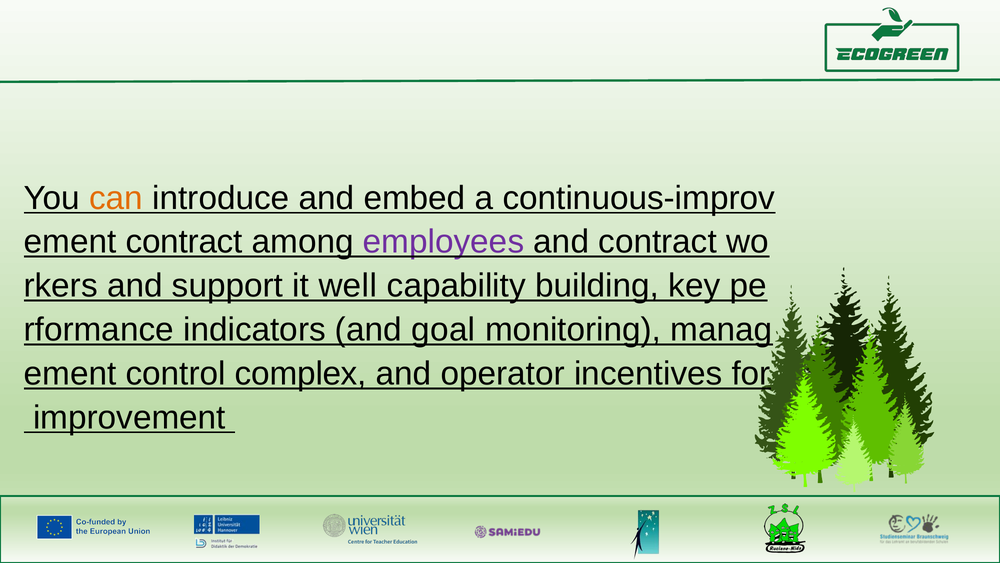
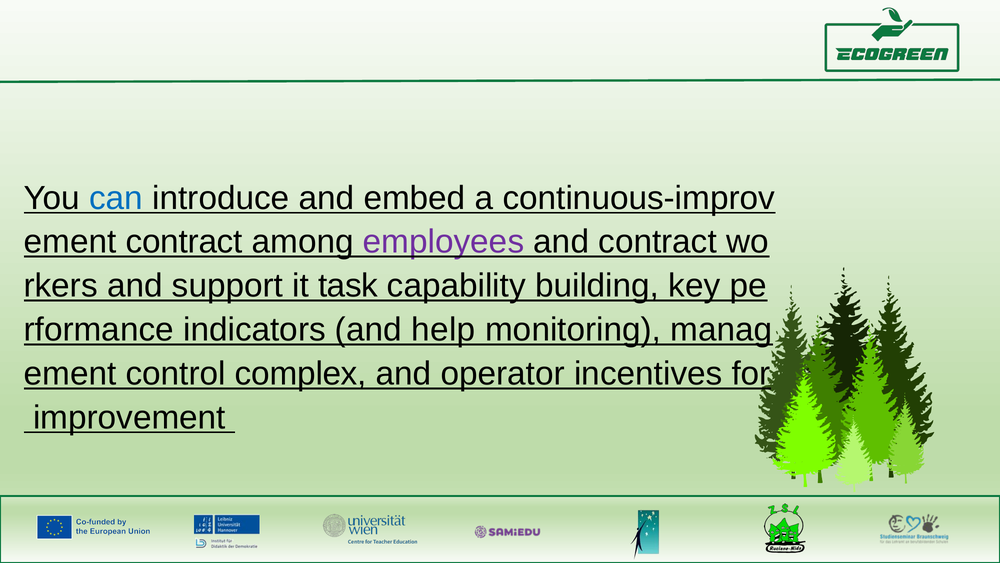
can colour: orange -> blue (116, 198)
well: well -> task (348, 286)
goal: goal -> help (443, 330)
